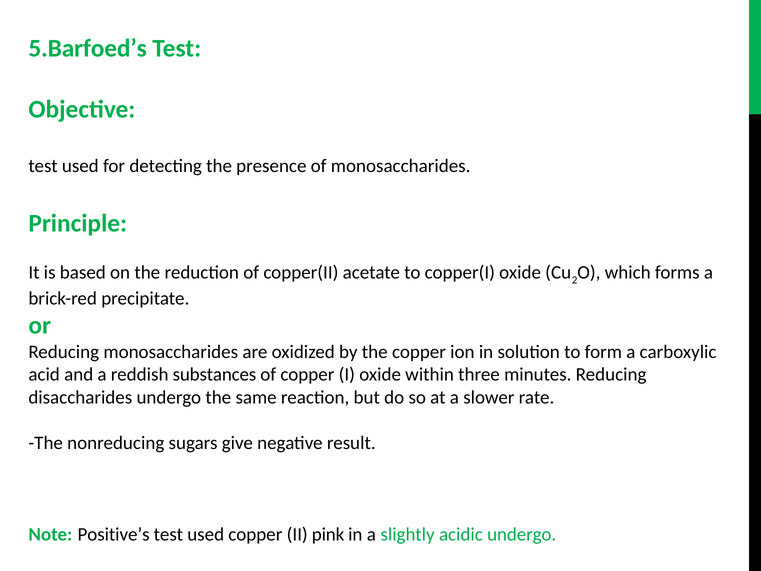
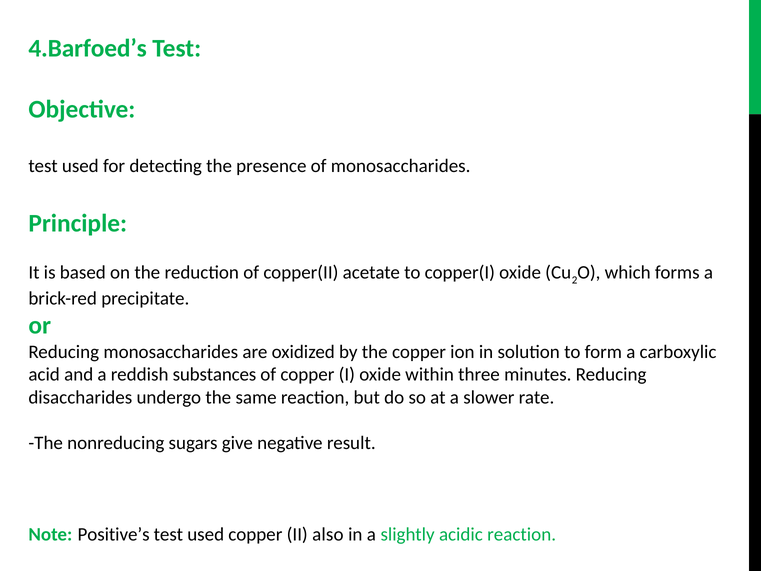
5.Barfoed’s: 5.Barfoed’s -> 4.Barfoed’s (88, 48)
pink: pink -> also (328, 534)
acidic undergo: undergo -> reaction (522, 534)
